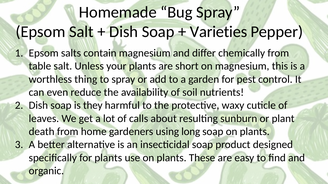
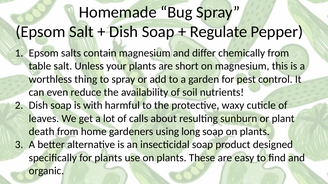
Varieties: Varieties -> Regulate (219, 32)
they: they -> with (93, 106)
